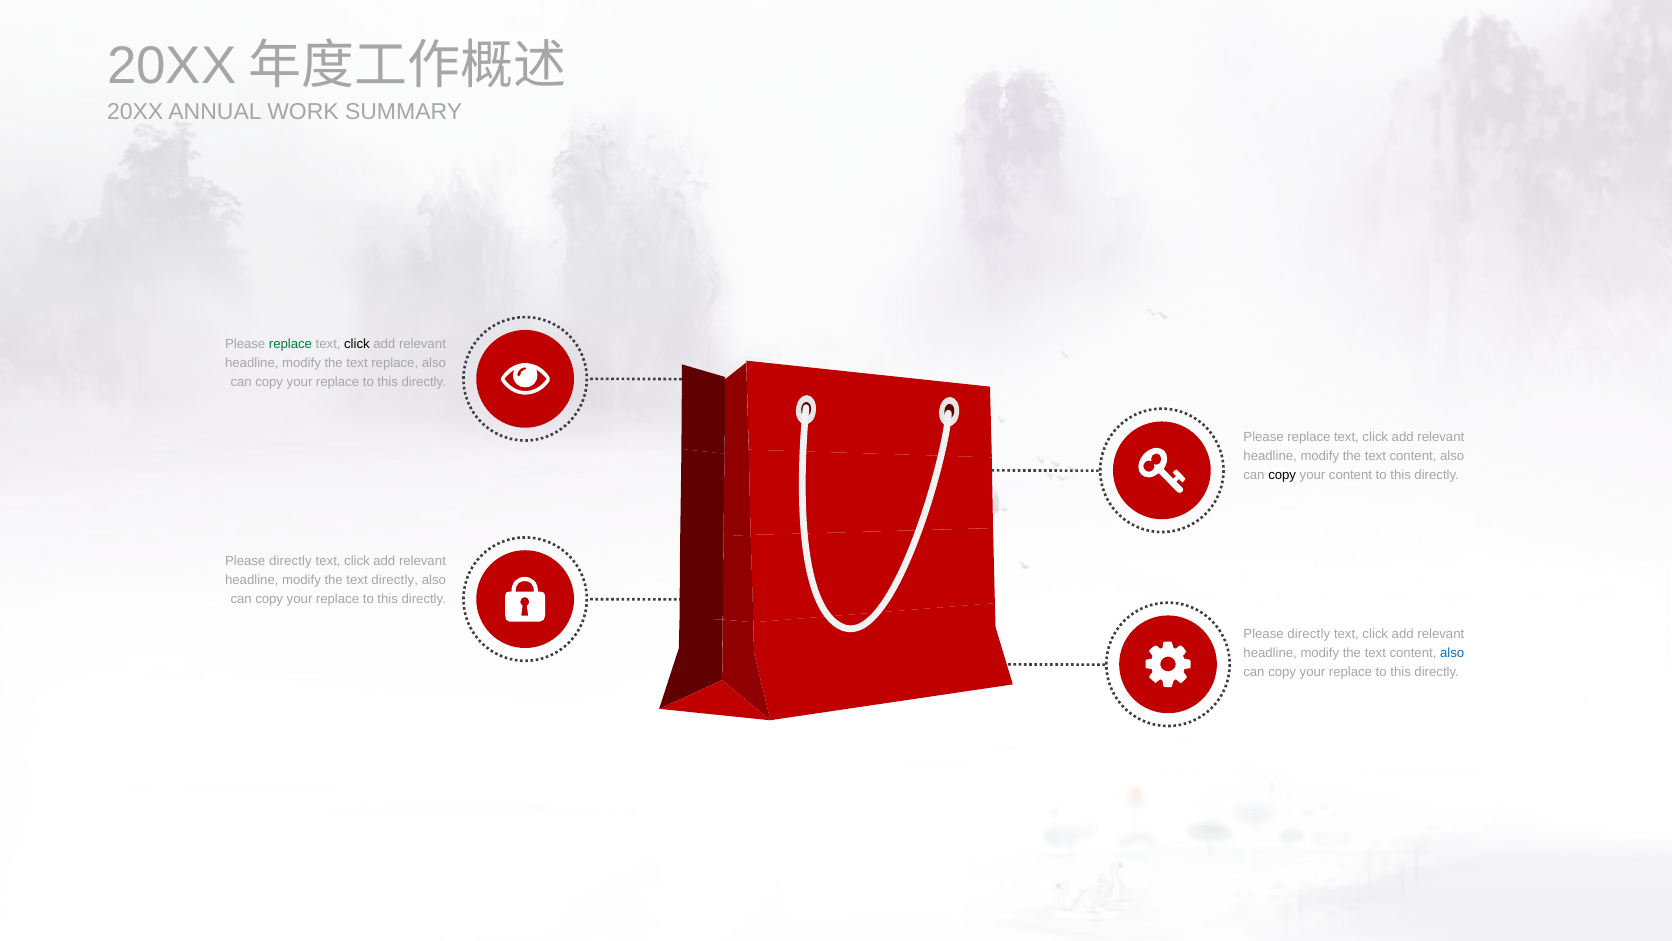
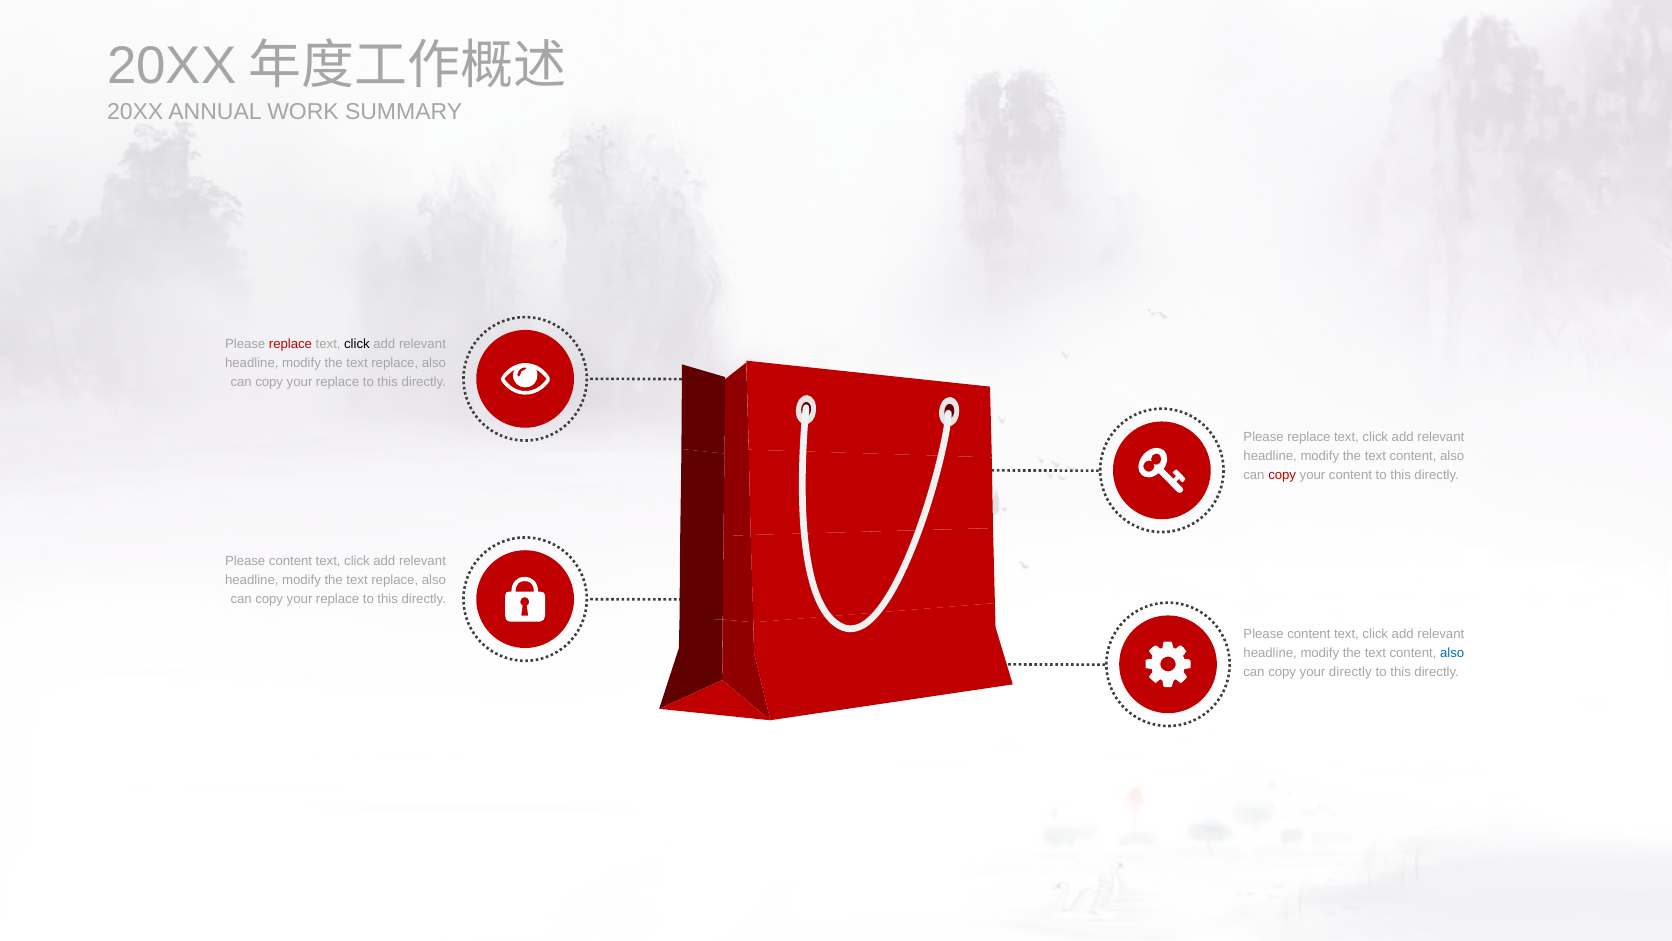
replace colour: green -> red (291, 344)
copy colour: black -> red (1282, 475)
directly: directly -> content (291, 561)
directly: directly -> replace (395, 580)
directly: directly -> content (1309, 633)
replace: replace -> directly (1350, 672)
